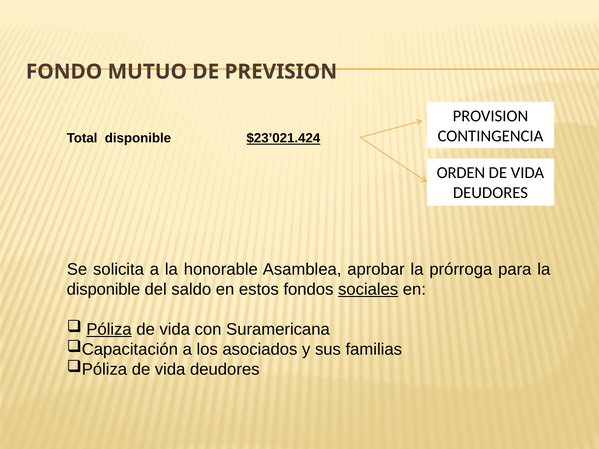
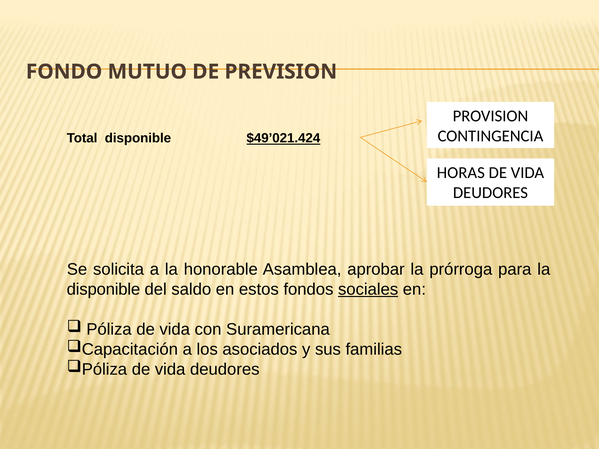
$23’021.424: $23’021.424 -> $49’021.424 (283, 138)
ORDEN: ORDEN -> HORAS (461, 173)
Póliza underline: present -> none (109, 330)
